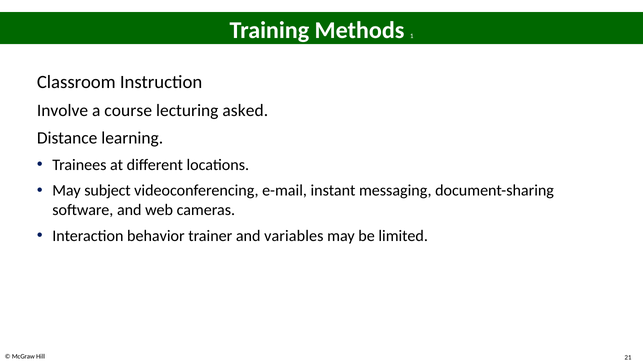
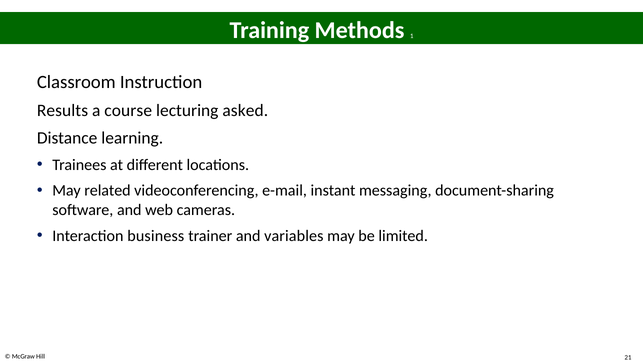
Involve: Involve -> Results (62, 111)
subject: subject -> related (107, 191)
behavior: behavior -> business (156, 236)
